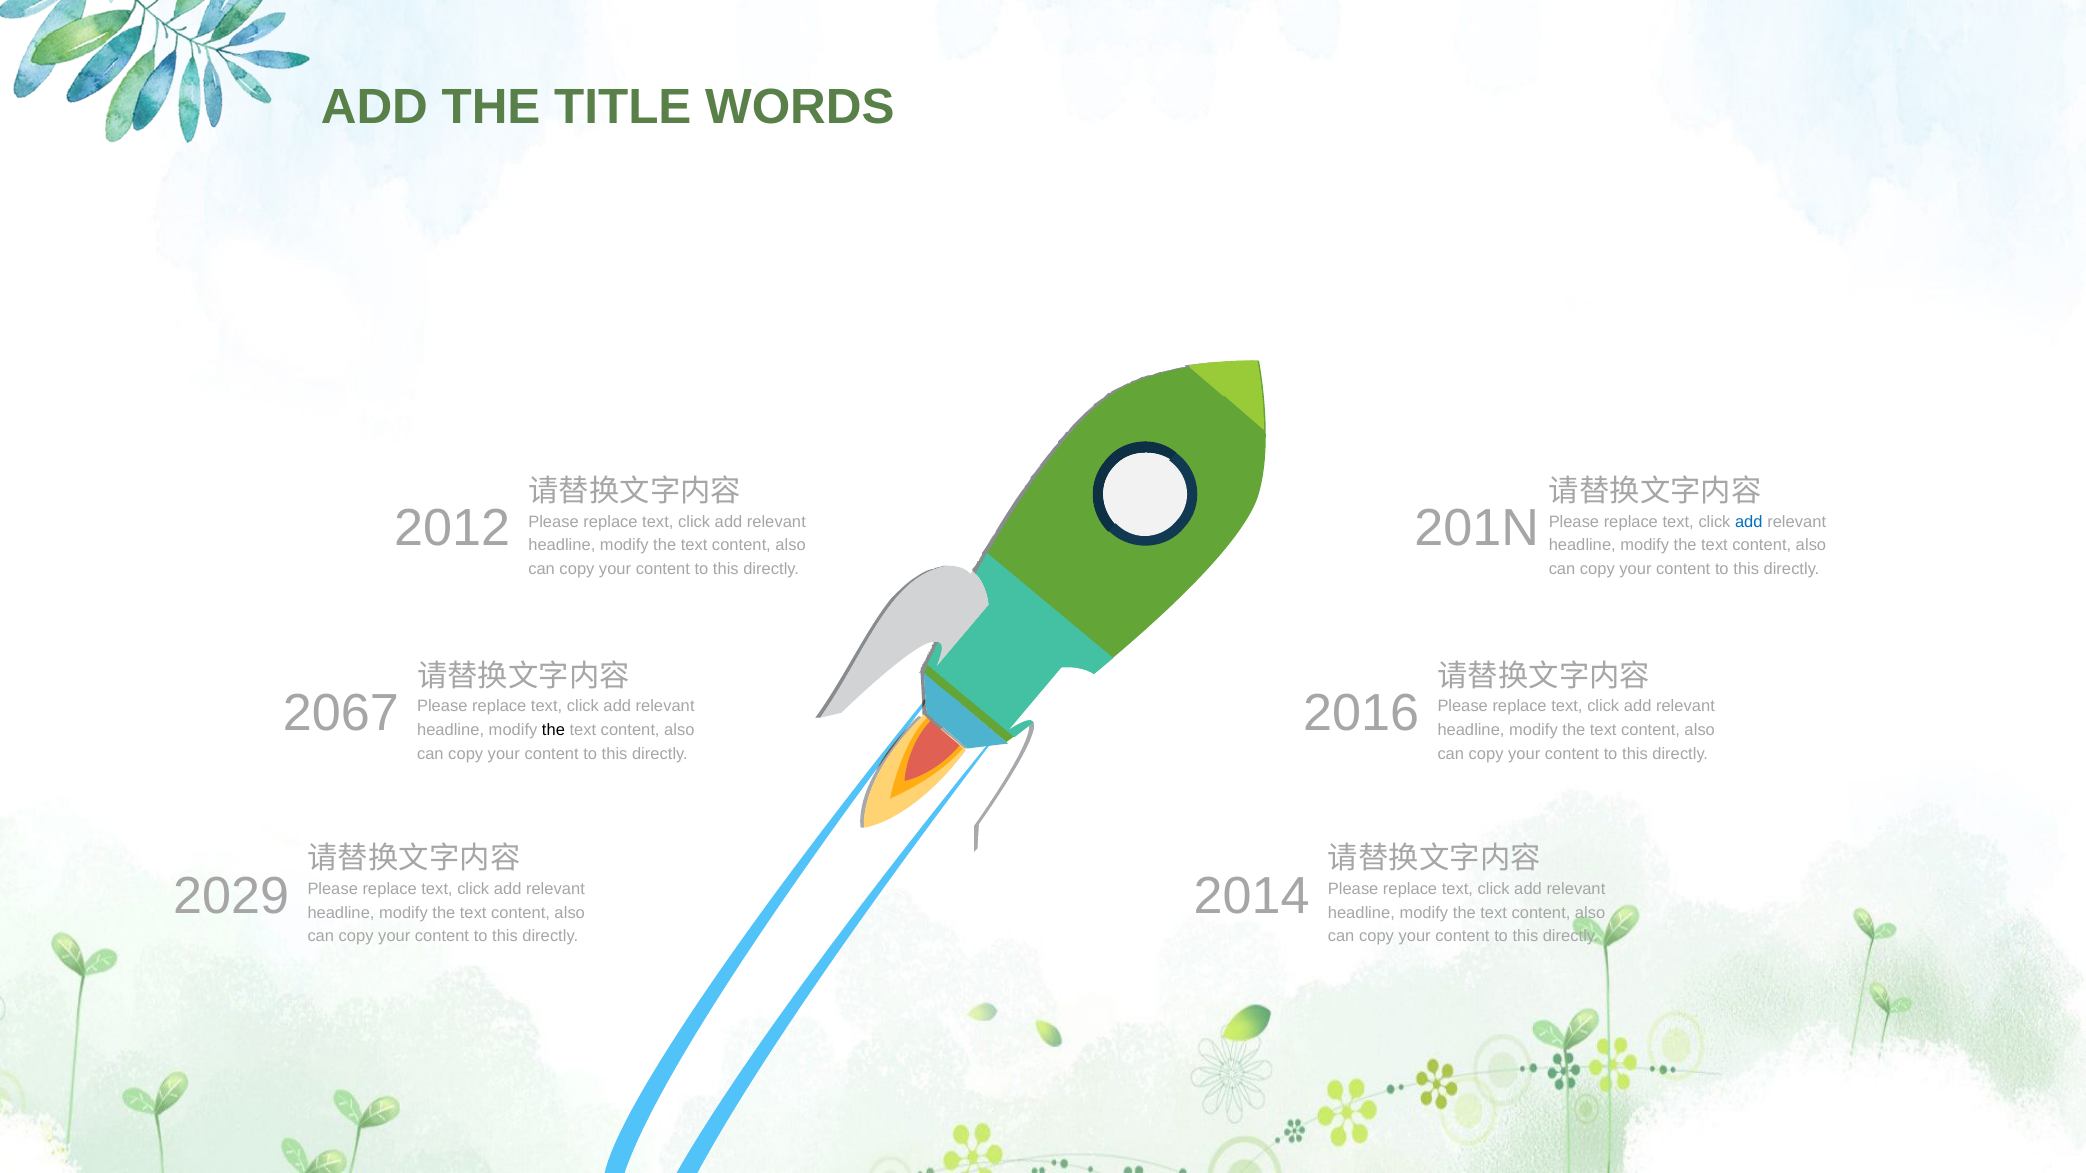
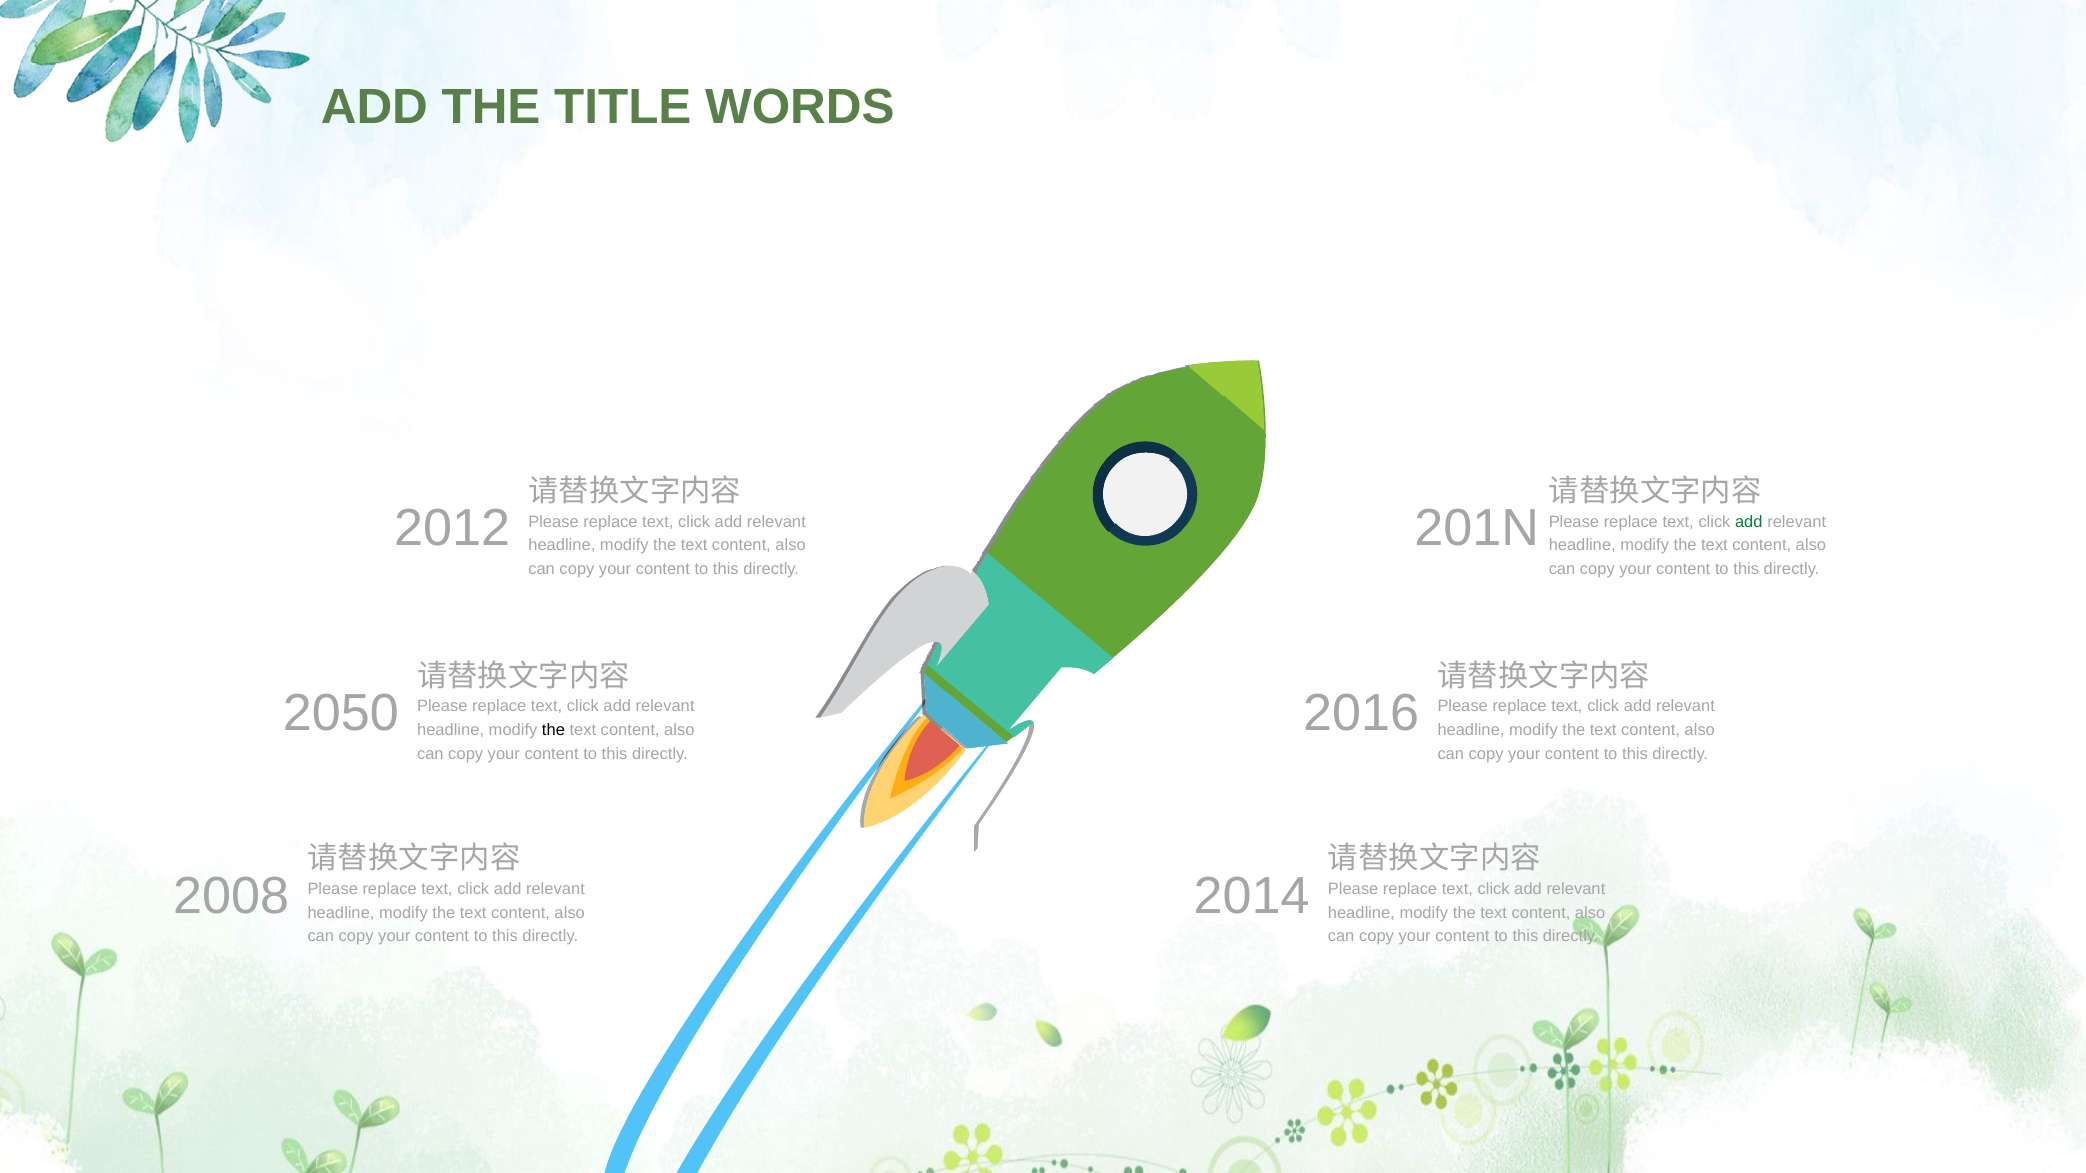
add colour: blue -> green (1749, 522)
2067: 2067 -> 2050 (341, 714)
2029: 2029 -> 2008 (231, 896)
